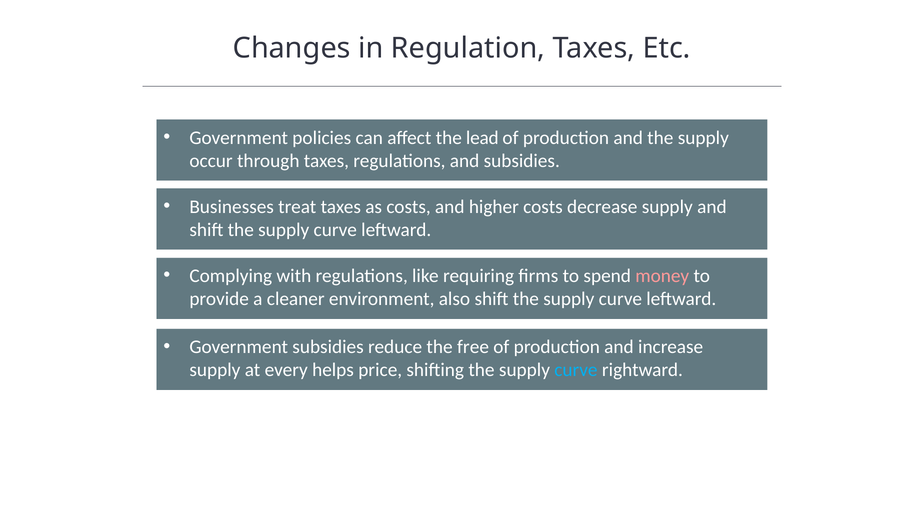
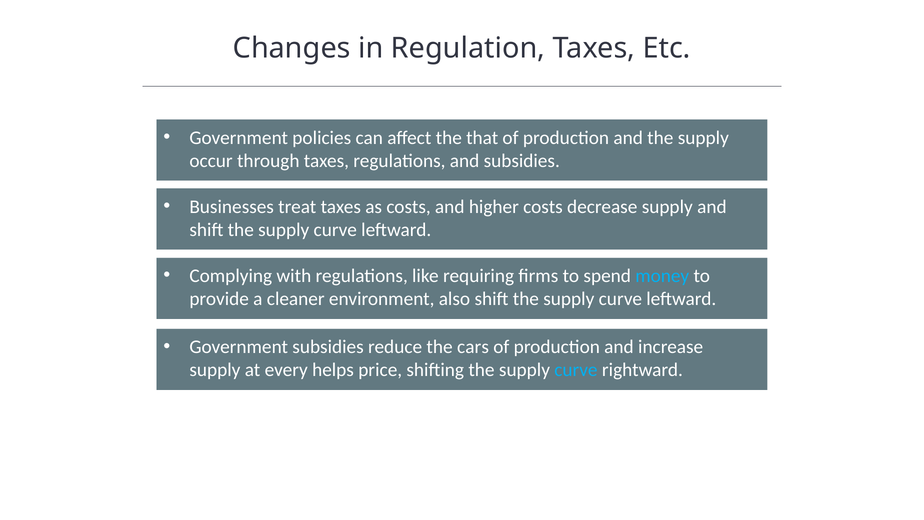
lead: lead -> that (482, 138)
money colour: pink -> light blue (662, 276)
free: free -> cars (473, 347)
